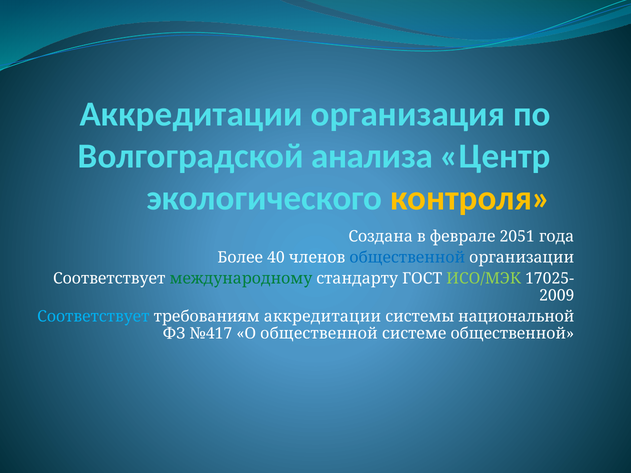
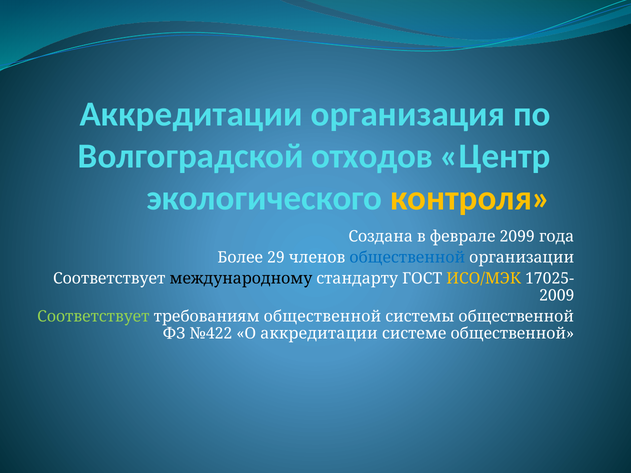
анализа: анализа -> отходов (372, 156)
2051: 2051 -> 2099 (517, 236)
40: 40 -> 29 (276, 258)
международному colour: green -> black (241, 279)
ИСО/МЭК colour: light green -> yellow (484, 279)
Соответствует colour: light blue -> light green (93, 317)
требованиям аккредитации: аккредитации -> общественной (322, 317)
системы национальной: национальной -> общественной (516, 317)
№417: №417 -> №422 (211, 334)
О общественной: общественной -> аккредитации (319, 334)
